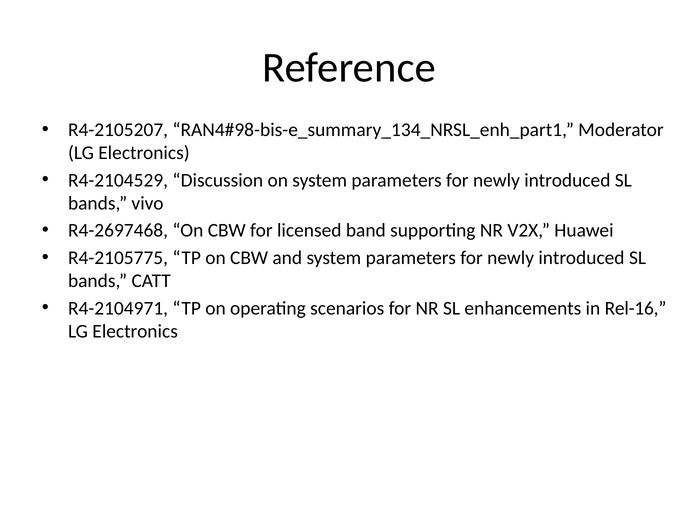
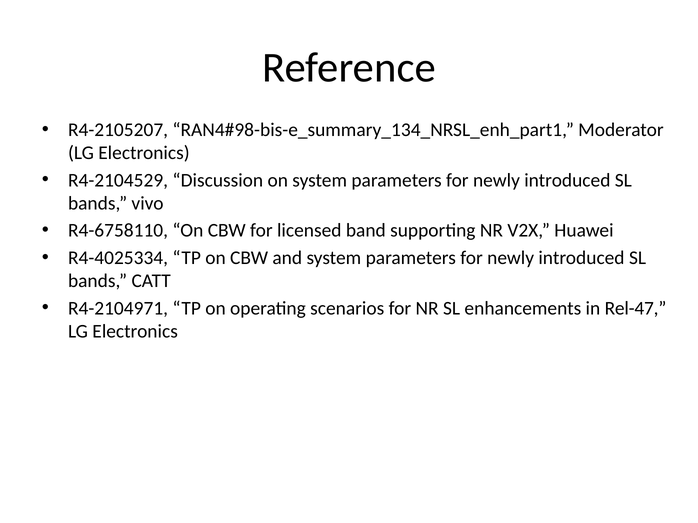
R4-2697468: R4-2697468 -> R4-6758110 (118, 231)
R4-2105775: R4-2105775 -> R4-4025334 (118, 258)
Rel-16: Rel-16 -> Rel-47 (636, 308)
